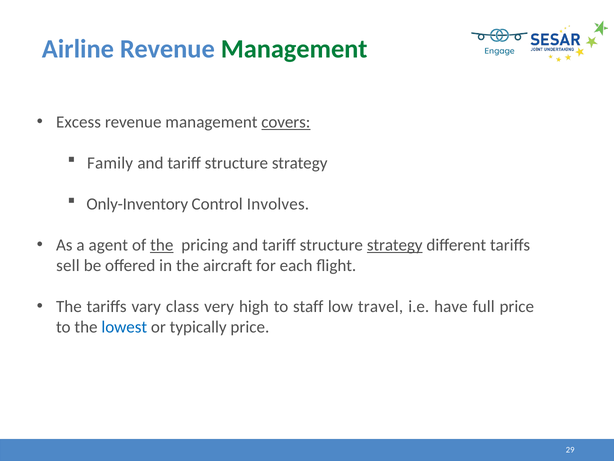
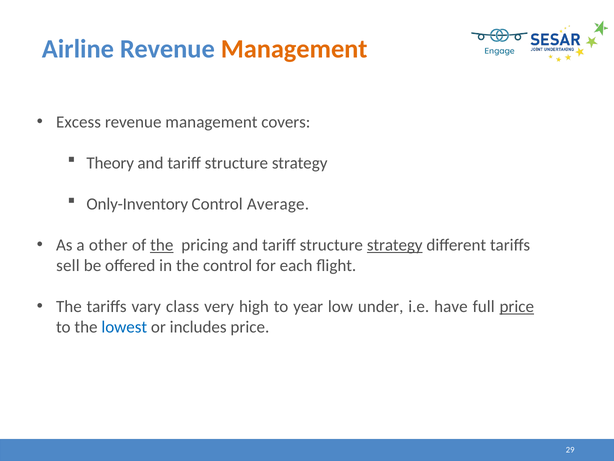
Management colour: green -> orange (294, 49)
covers underline: present -> none (286, 122)
Family: Family -> Theory (110, 163)
Involves: Involves -> Average (278, 204)
agent: agent -> other (108, 245)
the aircraft: aircraft -> control (228, 265)
staff: staff -> year (308, 306)
travel: travel -> under (381, 306)
price underline: none -> present (517, 306)
typically: typically -> includes (198, 327)
